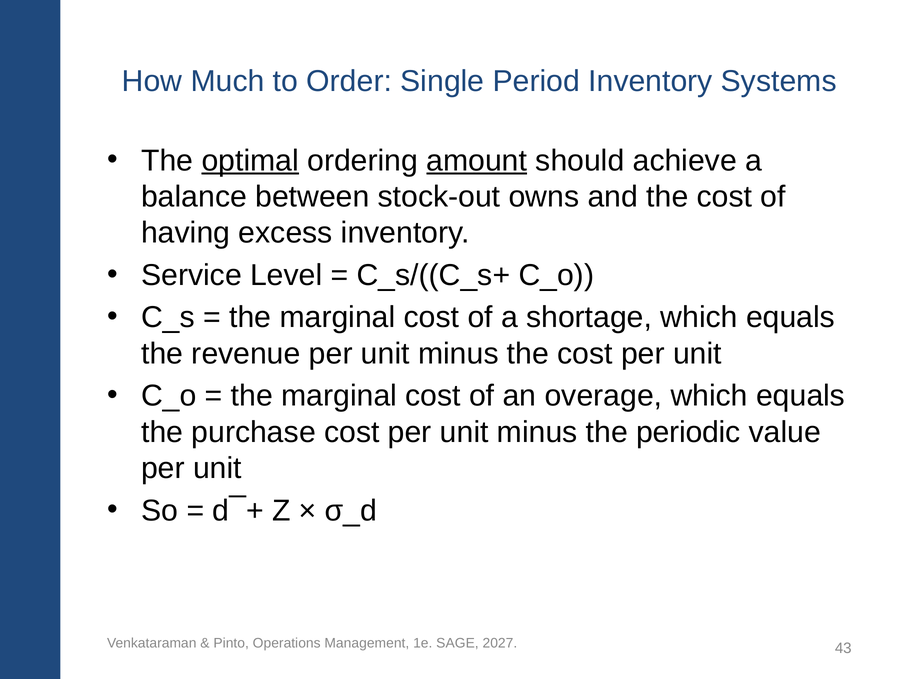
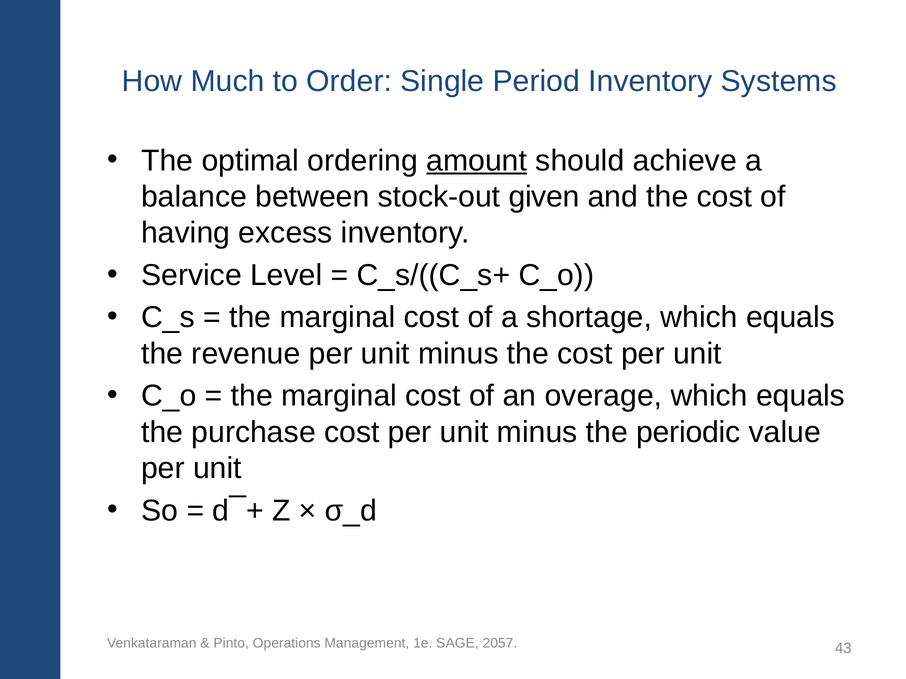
optimal underline: present -> none (250, 161)
owns: owns -> given (544, 197)
2027: 2027 -> 2057 (500, 644)
